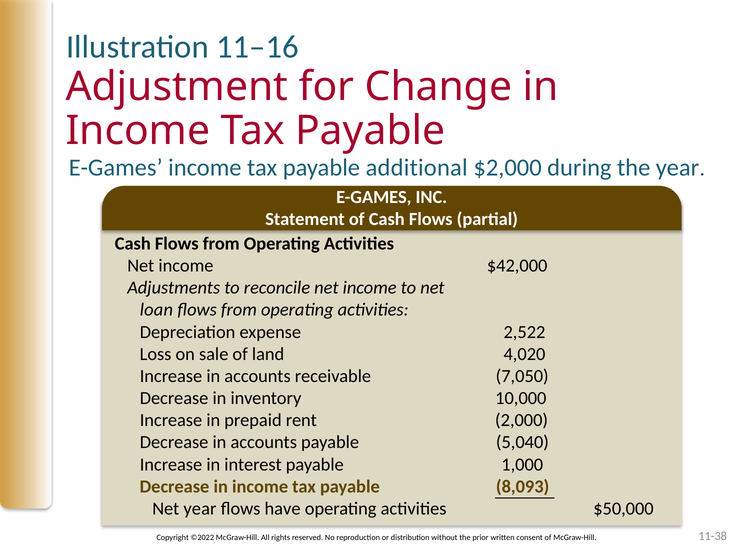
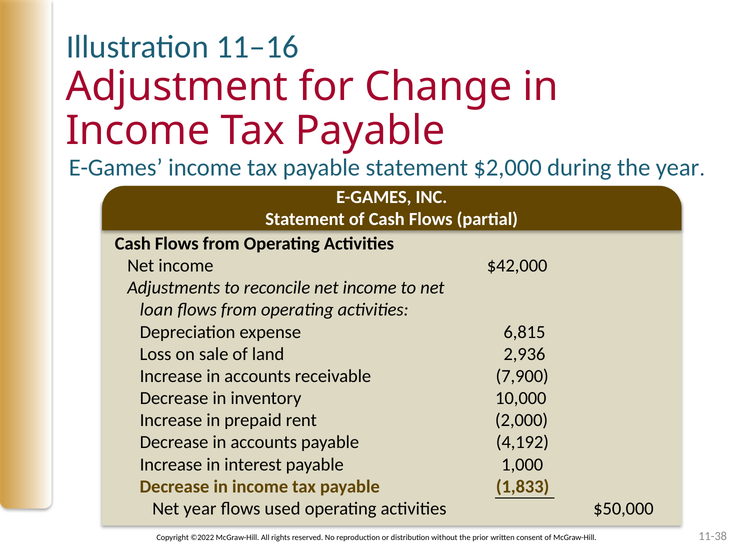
payable additional: additional -> statement (417, 168)
2,522: 2,522 -> 6,815 (524, 332)
4,020: 4,020 -> 2,936 (524, 354)
7,050: 7,050 -> 7,900 (522, 376)
5,040: 5,040 -> 4,192 (522, 442)
8,093: 8,093 -> 1,833 (523, 487)
have: have -> used (283, 509)
